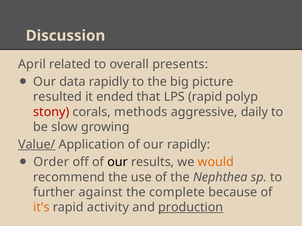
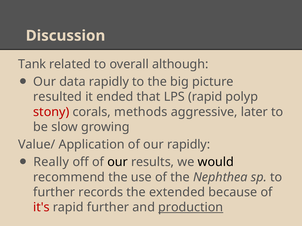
April: April -> Tank (32, 64)
presents: presents -> although (180, 64)
daily: daily -> later (254, 112)
Value/ underline: present -> none (37, 145)
Order: Order -> Really (51, 162)
would colour: orange -> black (216, 162)
against: against -> records (101, 193)
complete: complete -> extended (177, 193)
it's colour: orange -> red (41, 208)
rapid activity: activity -> further (108, 208)
